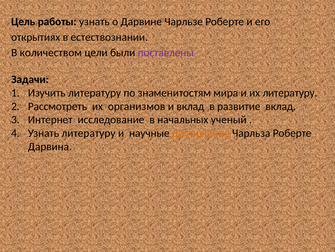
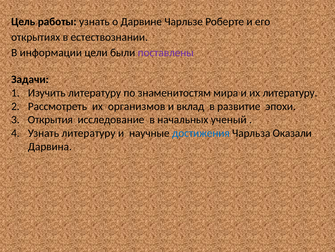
количеством: количеством -> информации (51, 52)
развитие вклад: вклад -> эпохи (281, 106)
Интернет: Интернет -> Открытия (50, 119)
достижения colour: orange -> blue (201, 133)
Чарльза Роберте: Роберте -> Оказали (292, 133)
